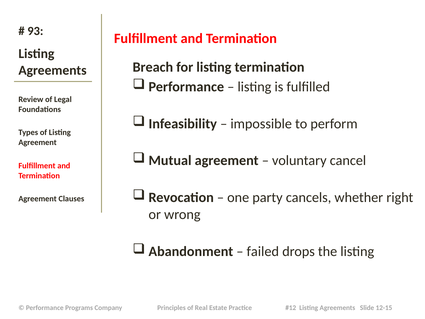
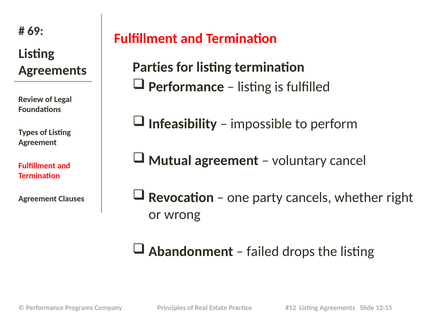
93: 93 -> 69 (35, 31)
Breach: Breach -> Parties (153, 67)
